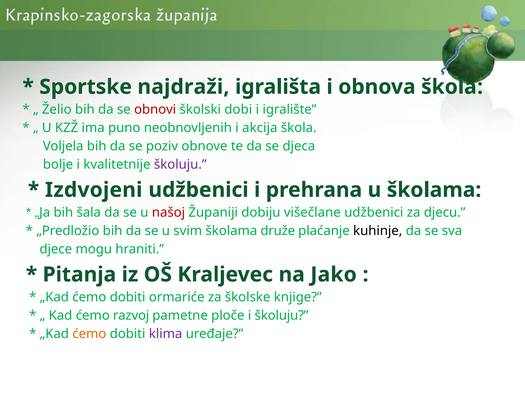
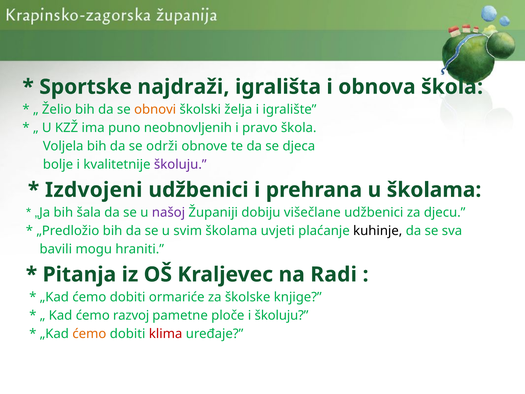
obnovi colour: red -> orange (155, 109)
dobi: dobi -> želja (238, 109)
akcija: akcija -> pravo (260, 128)
poziv: poziv -> održi (162, 146)
našoj colour: red -> purple (168, 212)
druže: druže -> uvjeti (278, 231)
djece: djece -> bavili (56, 249)
Jako: Jako -> Radi (334, 275)
klima colour: purple -> red (166, 334)
